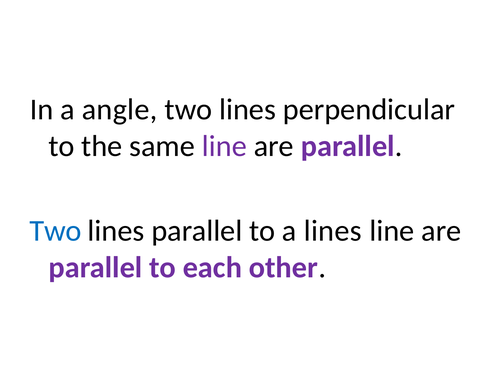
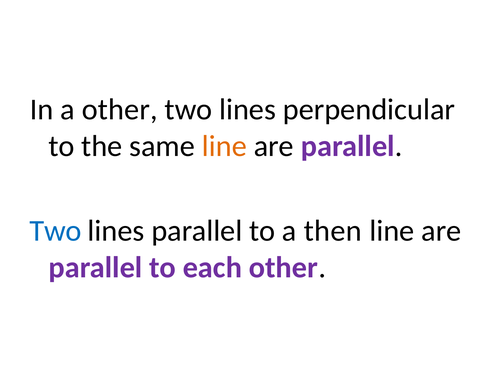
a angle: angle -> other (120, 110)
line colour: purple -> orange (224, 146)
a lines: lines -> then (333, 231)
